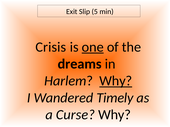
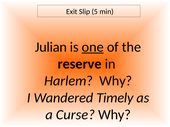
Crisis: Crisis -> Julian (51, 47)
dreams: dreams -> reserve (80, 64)
Why underline: present -> none (116, 81)
